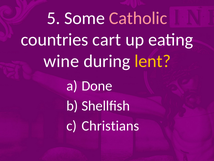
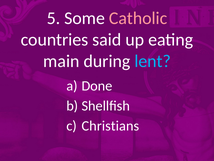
cart: cart -> said (107, 40)
wine: wine -> main (61, 61)
lent colour: yellow -> light blue (153, 61)
